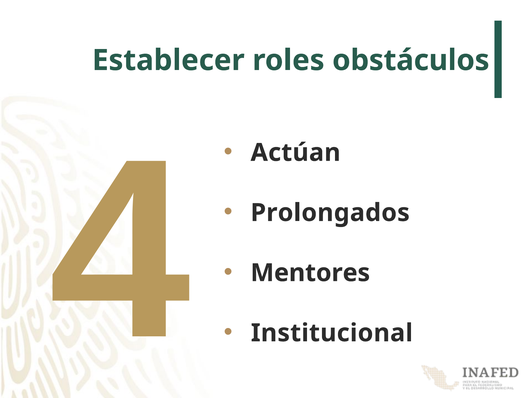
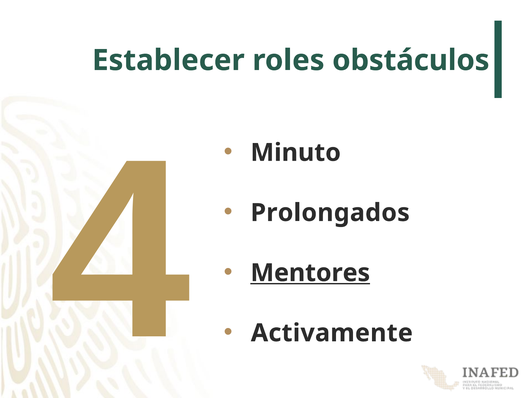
Actúan: Actúan -> Minuto (296, 153)
Mentores underline: none -> present (310, 273)
Institucional: Institucional -> Activamente (332, 333)
